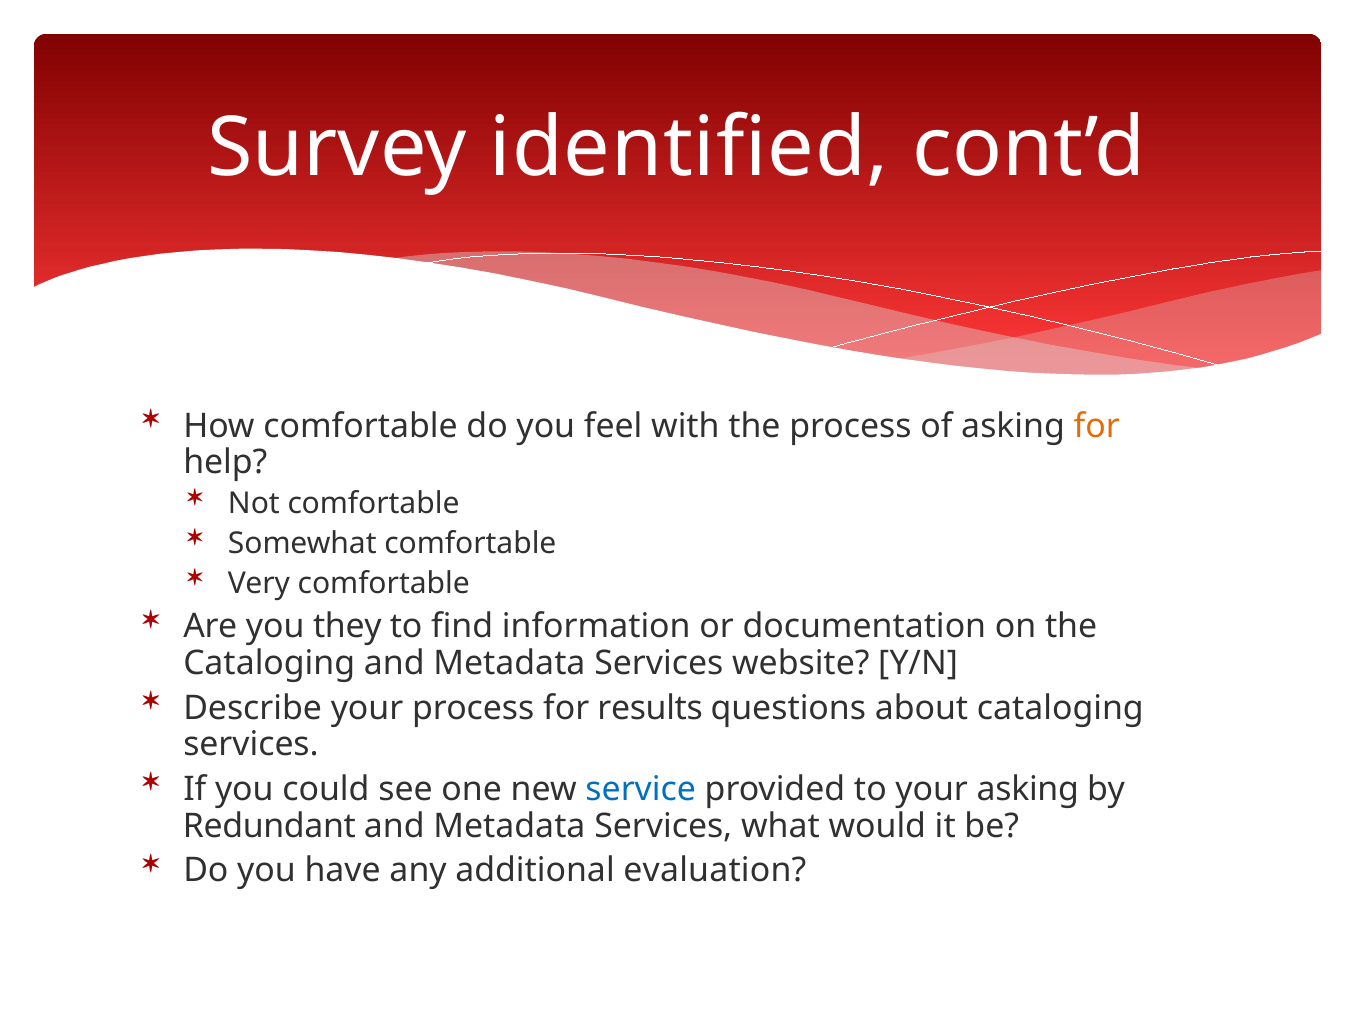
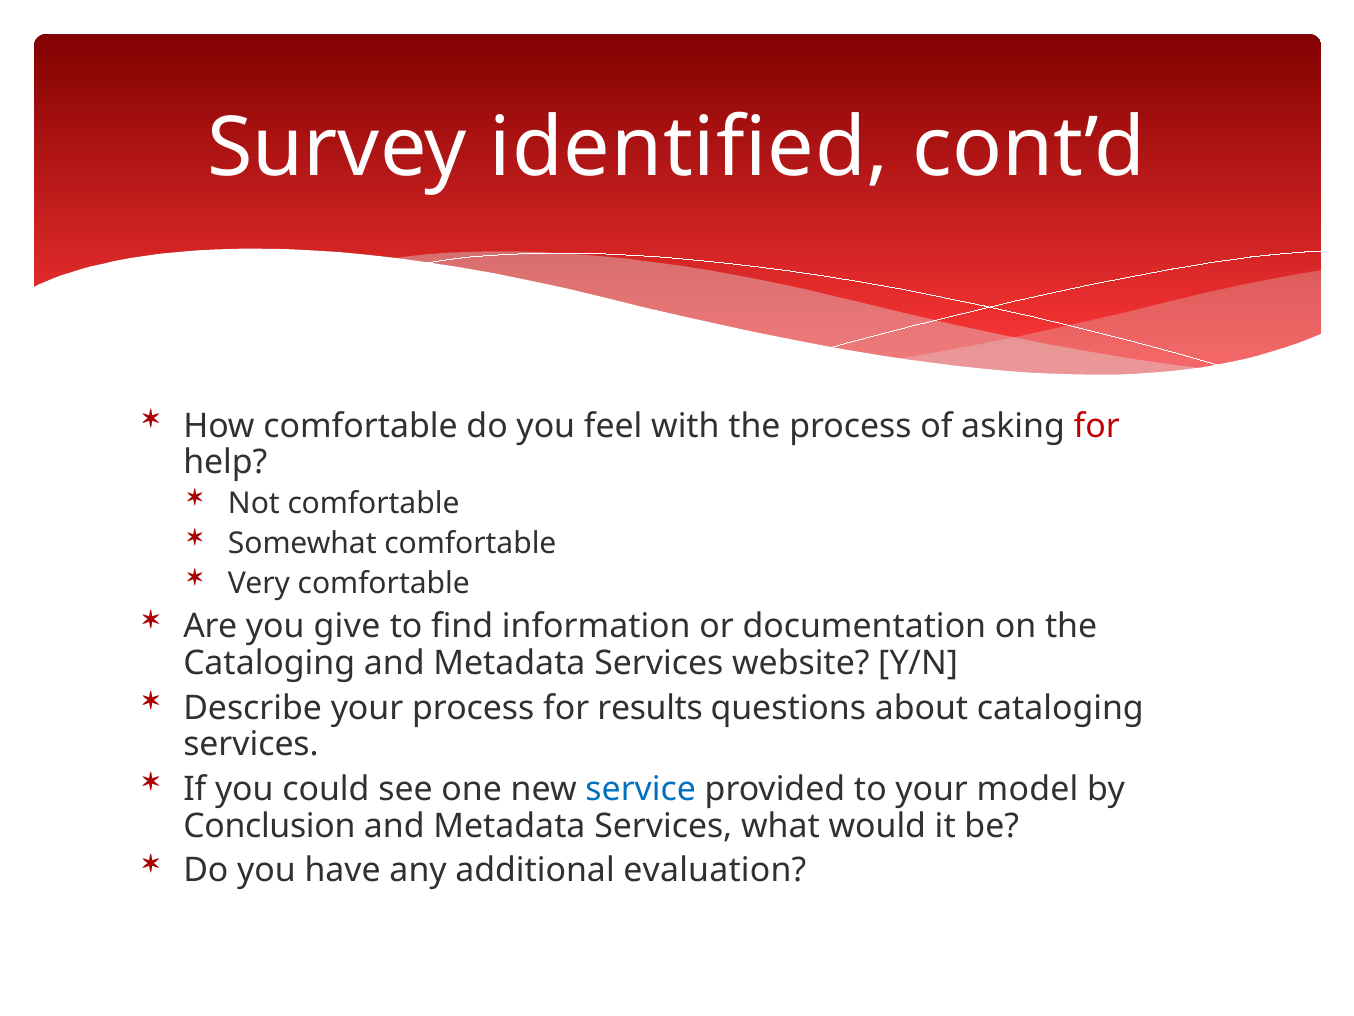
for colour: orange -> red (1097, 426)
they: they -> give (347, 626)
your asking: asking -> model (1028, 789)
Redundant: Redundant -> Conclusion (269, 826)
